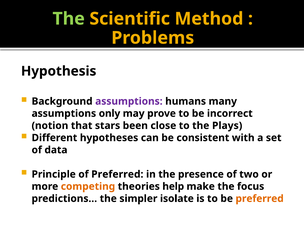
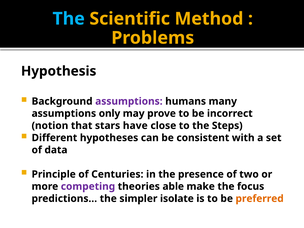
The colour: light green -> light blue (69, 19)
been: been -> have (135, 126)
Plays: Plays -> Steps (227, 126)
of Preferred: Preferred -> Centuries (117, 174)
competing colour: orange -> purple (88, 186)
help: help -> able (173, 186)
